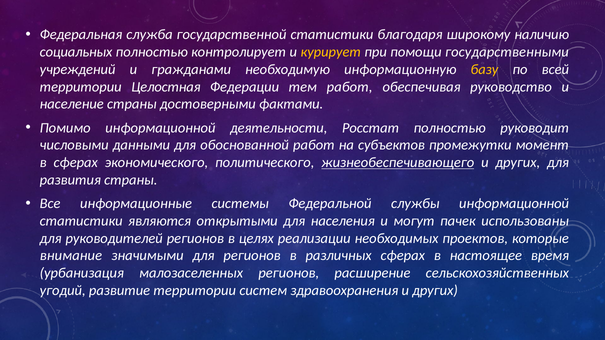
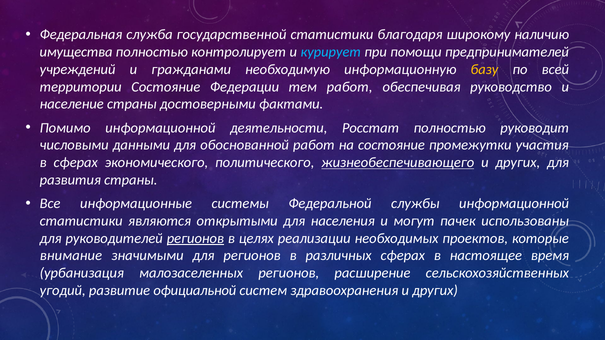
социальных: социальных -> имущества (76, 52)
курирует colour: yellow -> light blue (331, 52)
государственными: государственными -> предпринимателей (507, 52)
территории Целостная: Целостная -> Состояние (166, 87)
на субъектов: субъектов -> состояние (391, 145)
момент: момент -> участия (542, 145)
регионов underline: none -> present (195, 238)
развитие территории: территории -> официальной (195, 291)
